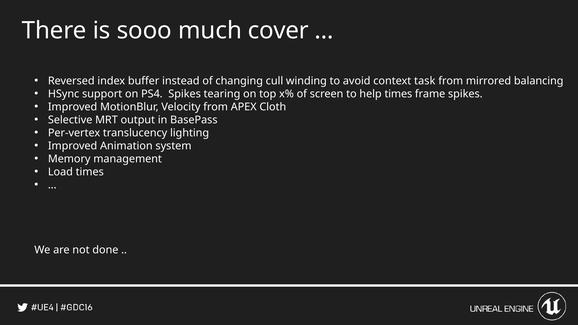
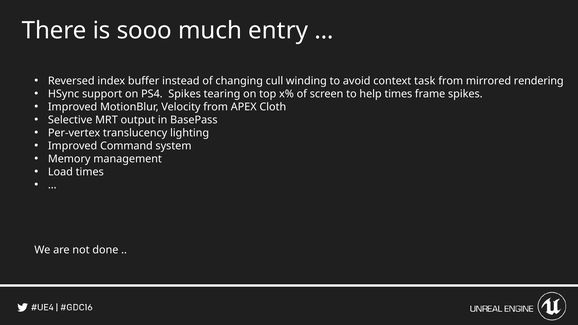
cover: cover -> entry (278, 30)
balancing: balancing -> rendering (539, 81)
Animation: Animation -> Command (126, 146)
